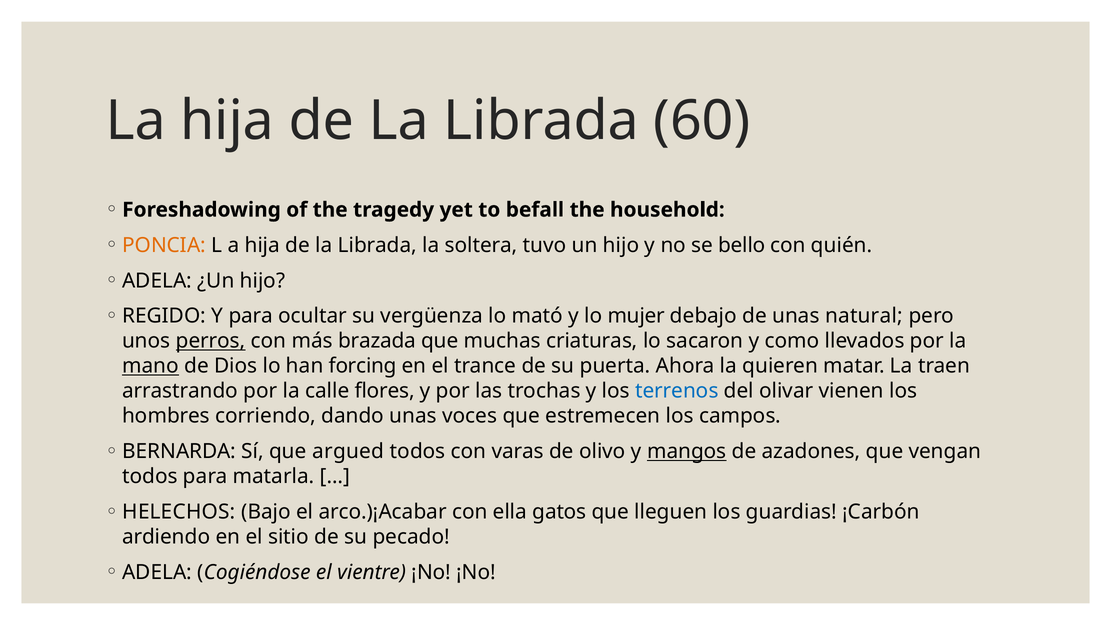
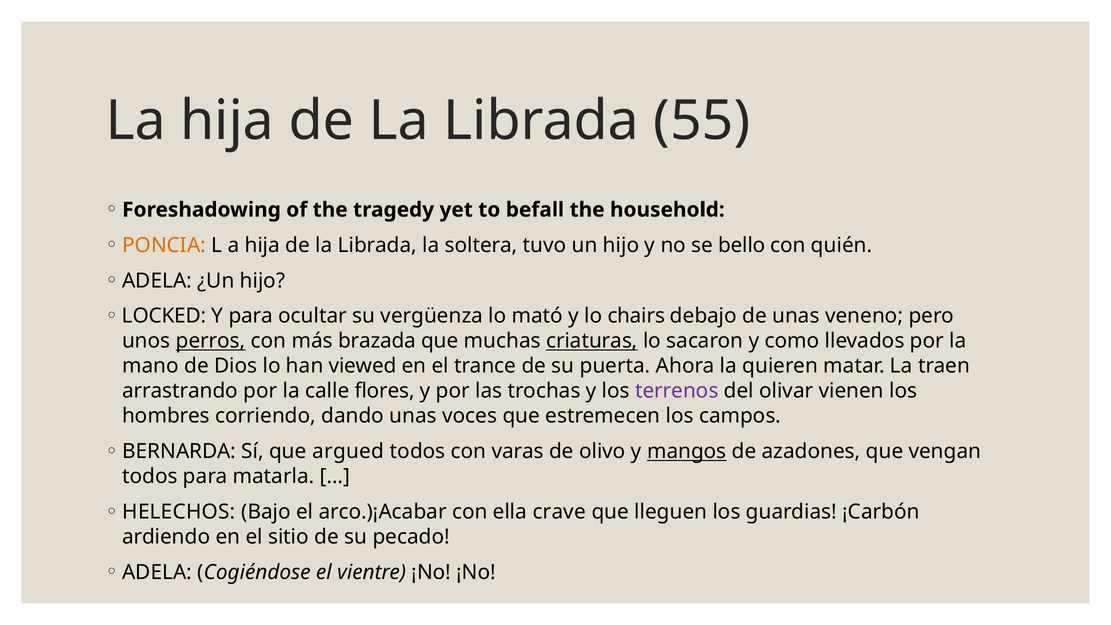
60: 60 -> 55 (702, 121)
REGIDO: REGIDO -> LOCKED (164, 316)
mujer: mujer -> chairs (636, 316)
natural: natural -> veneno (864, 316)
criaturas underline: none -> present (592, 341)
mano underline: present -> none (151, 366)
forcing: forcing -> viewed (363, 366)
terrenos colour: blue -> purple (677, 391)
gatos: gatos -> crave (559, 512)
